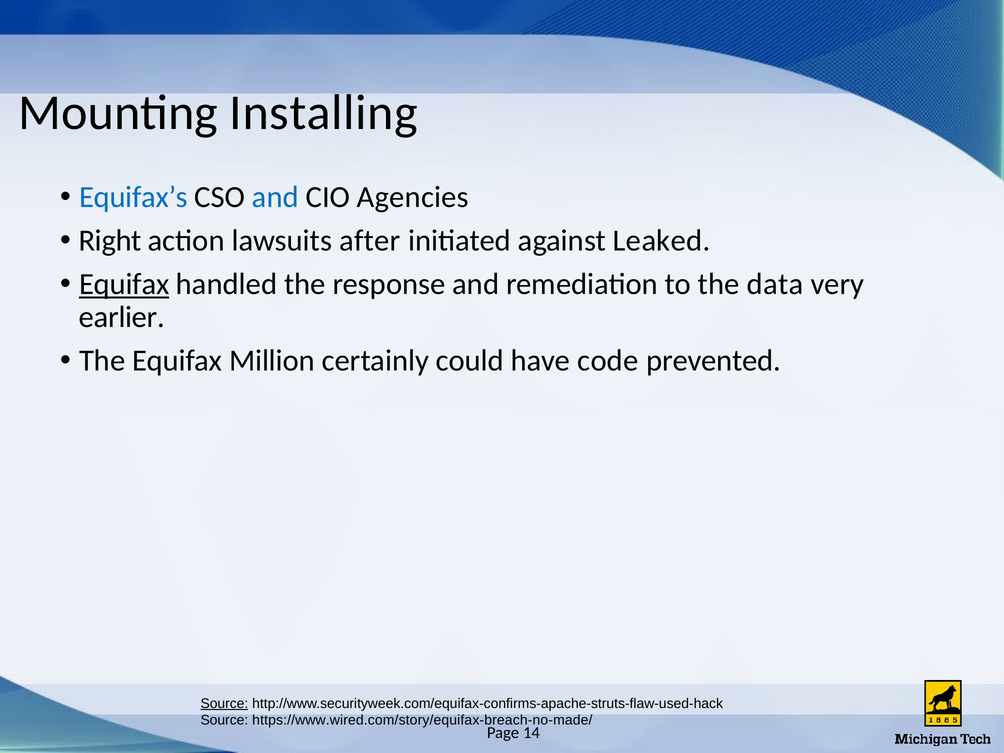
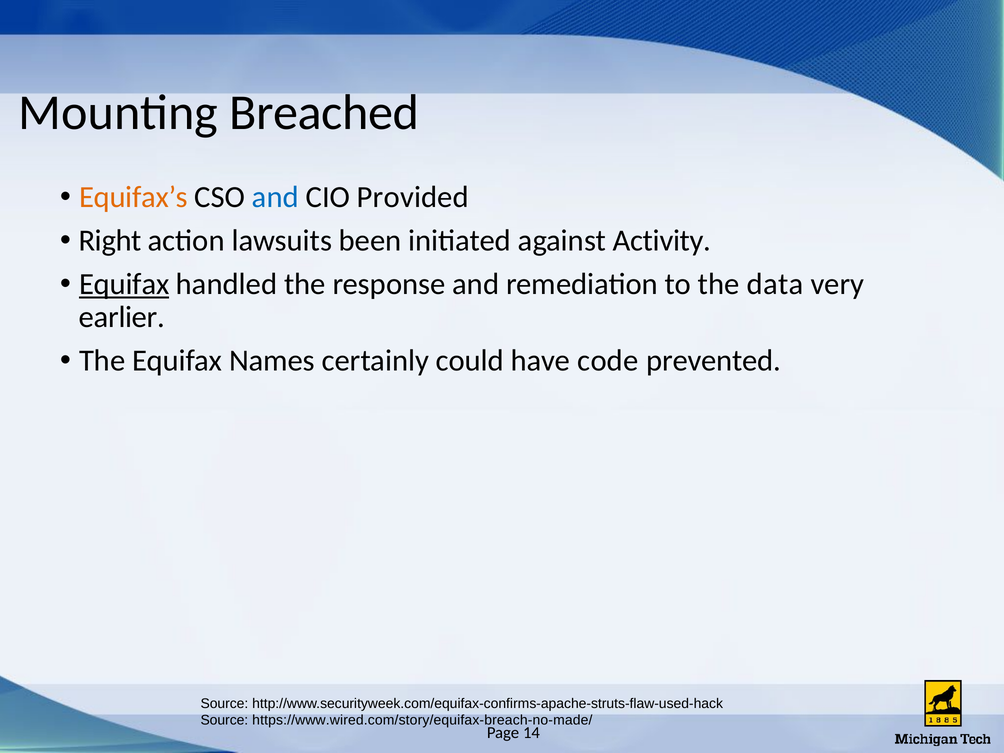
Installing: Installing -> Breached (324, 113)
Equifax’s colour: blue -> orange (133, 197)
Agencies: Agencies -> Provided (413, 197)
after: after -> been (370, 241)
Leaked: Leaked -> Activity (662, 241)
Million: Million -> Names (272, 361)
Source underline: present -> none (224, 704)
